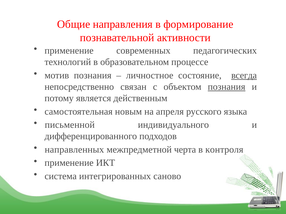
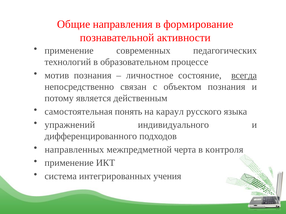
познания underline: present -> none (227, 87)
новым: новым -> понять (129, 112)
апреля: апреля -> караул (170, 112)
письменной: письменной -> упражнений (70, 125)
саново: саново -> учения (167, 177)
